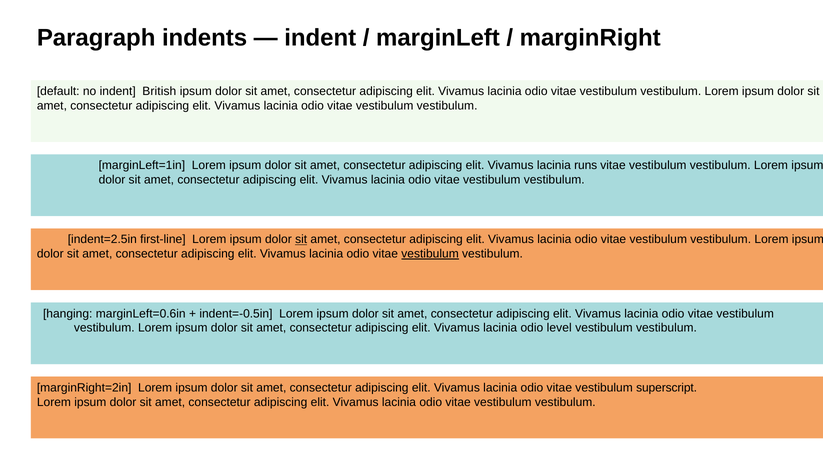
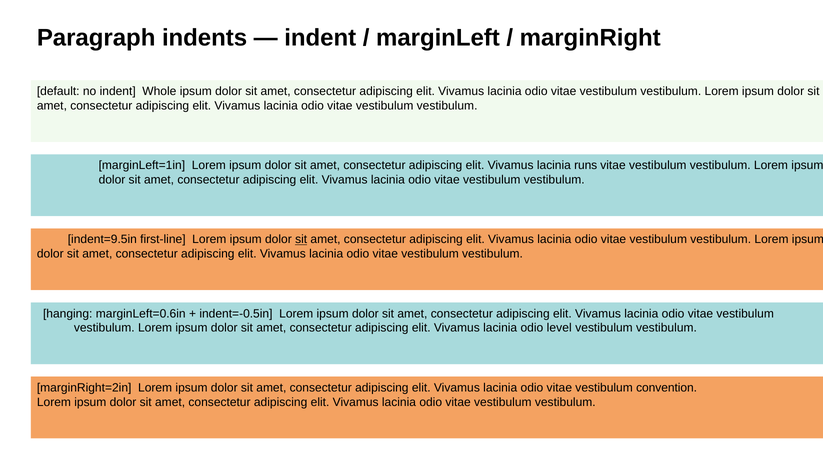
British: British -> Whole (159, 91)
indent=2.5in: indent=2.5in -> indent=9.5in (102, 239)
vestibulum underline: present -> none (430, 254)
superscript: superscript -> convention (667, 388)
